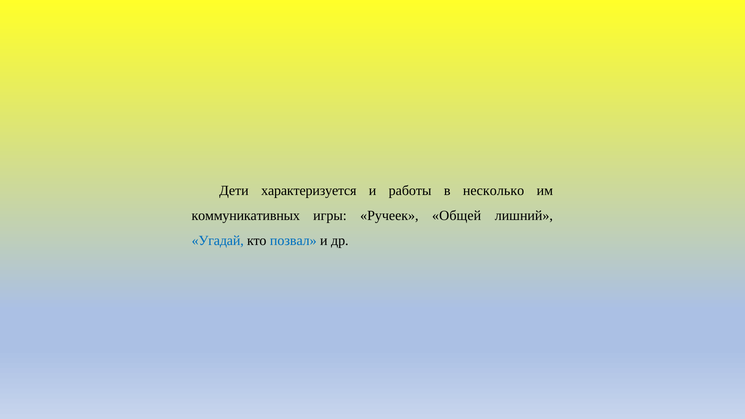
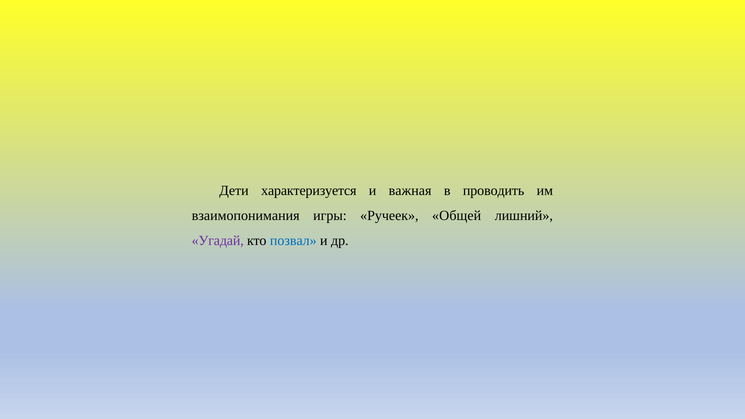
работы: работы -> важная (410, 190)
несколько: несколько -> проводить (494, 190)
коммуникативных: коммуникативных -> взаимопонимания (246, 216)
Угадай colour: blue -> purple (218, 241)
